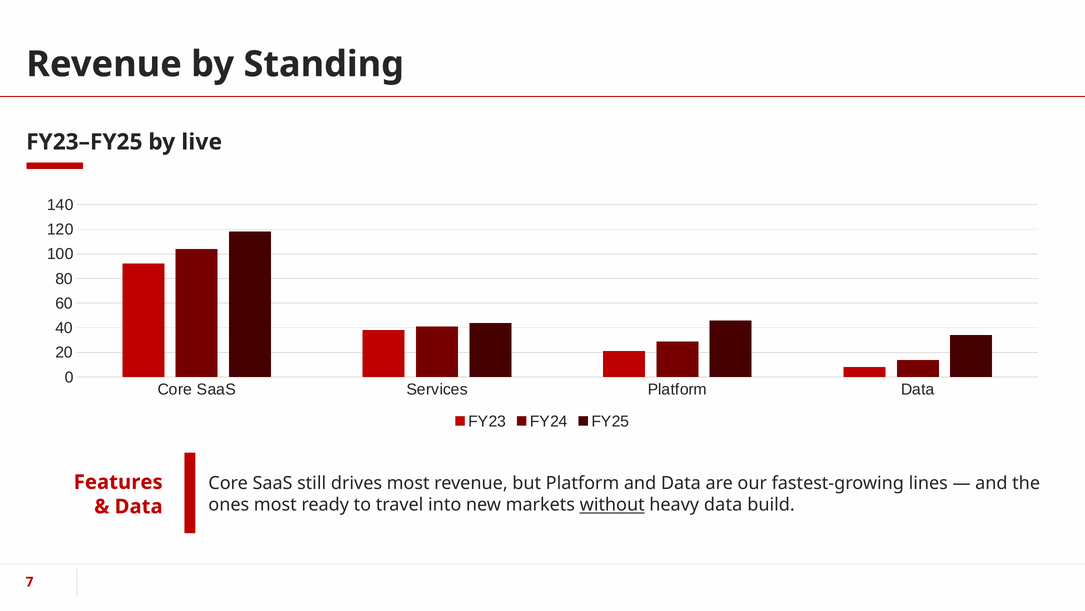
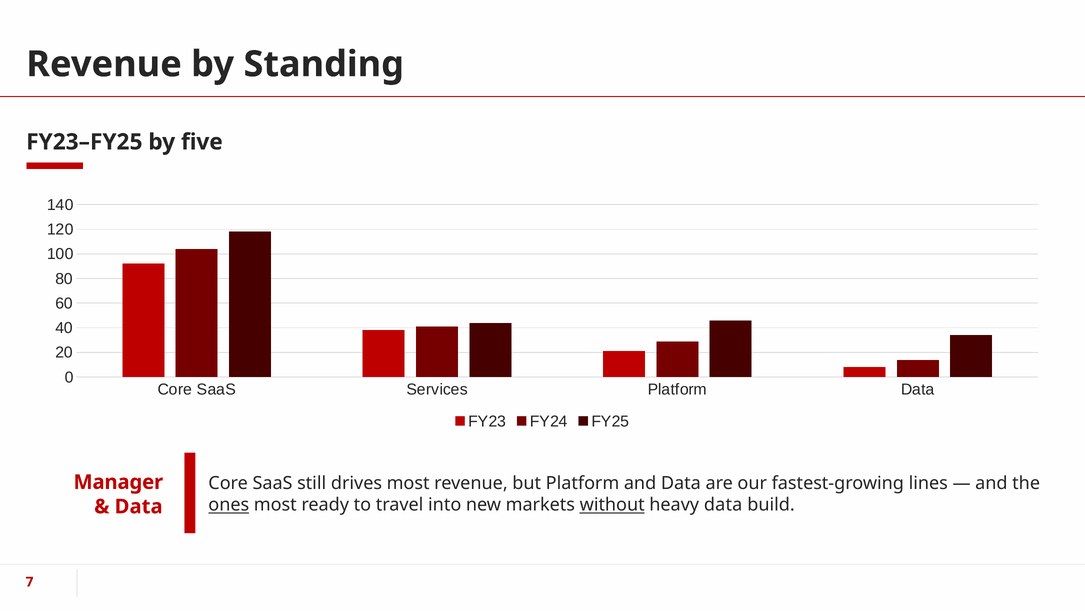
live: live -> five (202, 142)
Features: Features -> Manager (118, 482)
ones underline: none -> present (229, 504)
